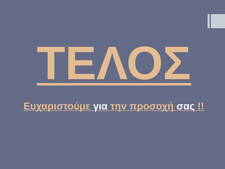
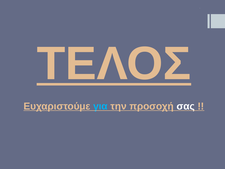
για colour: white -> light blue (100, 106)
